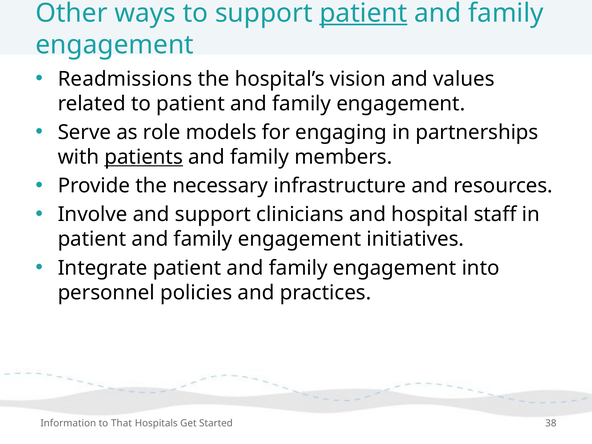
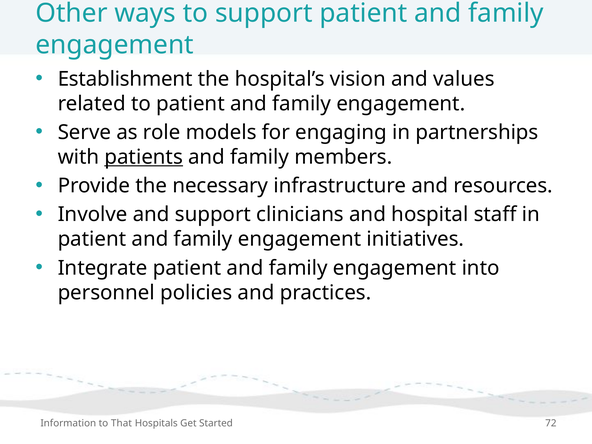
patient underline: present -> none (363, 13)
Readmissions: Readmissions -> Establishment (125, 79)
38: 38 -> 72 (551, 423)
